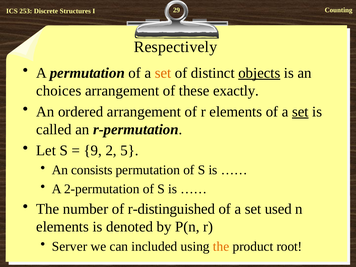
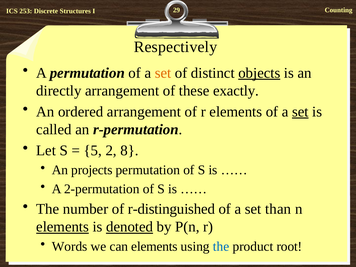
choices: choices -> directly (59, 91)
9: 9 -> 5 (93, 150)
5: 5 -> 8 (129, 150)
consists: consists -> projects (92, 170)
used: used -> than (278, 209)
elements underline: none -> present (63, 227)
denoted underline: none -> present (130, 227)
Server: Server -> Words (70, 246)
can included: included -> elements (154, 246)
the colour: orange -> blue (221, 246)
